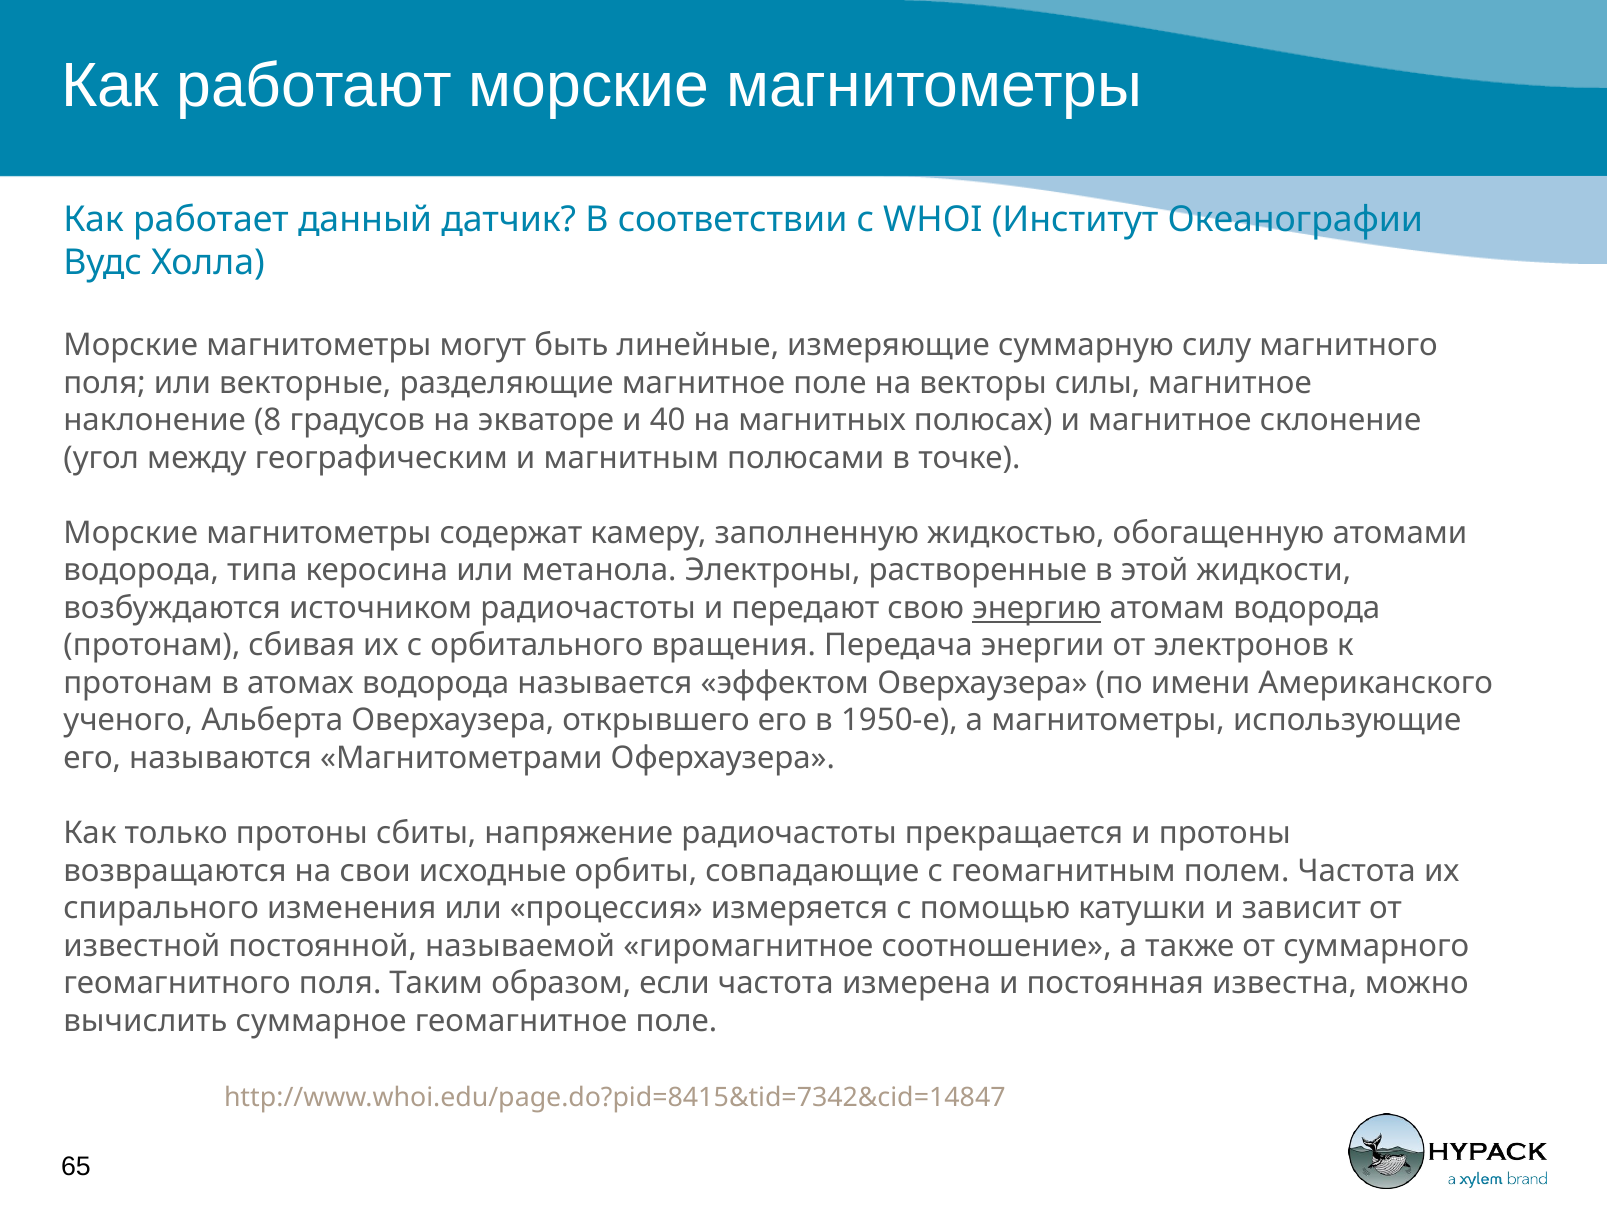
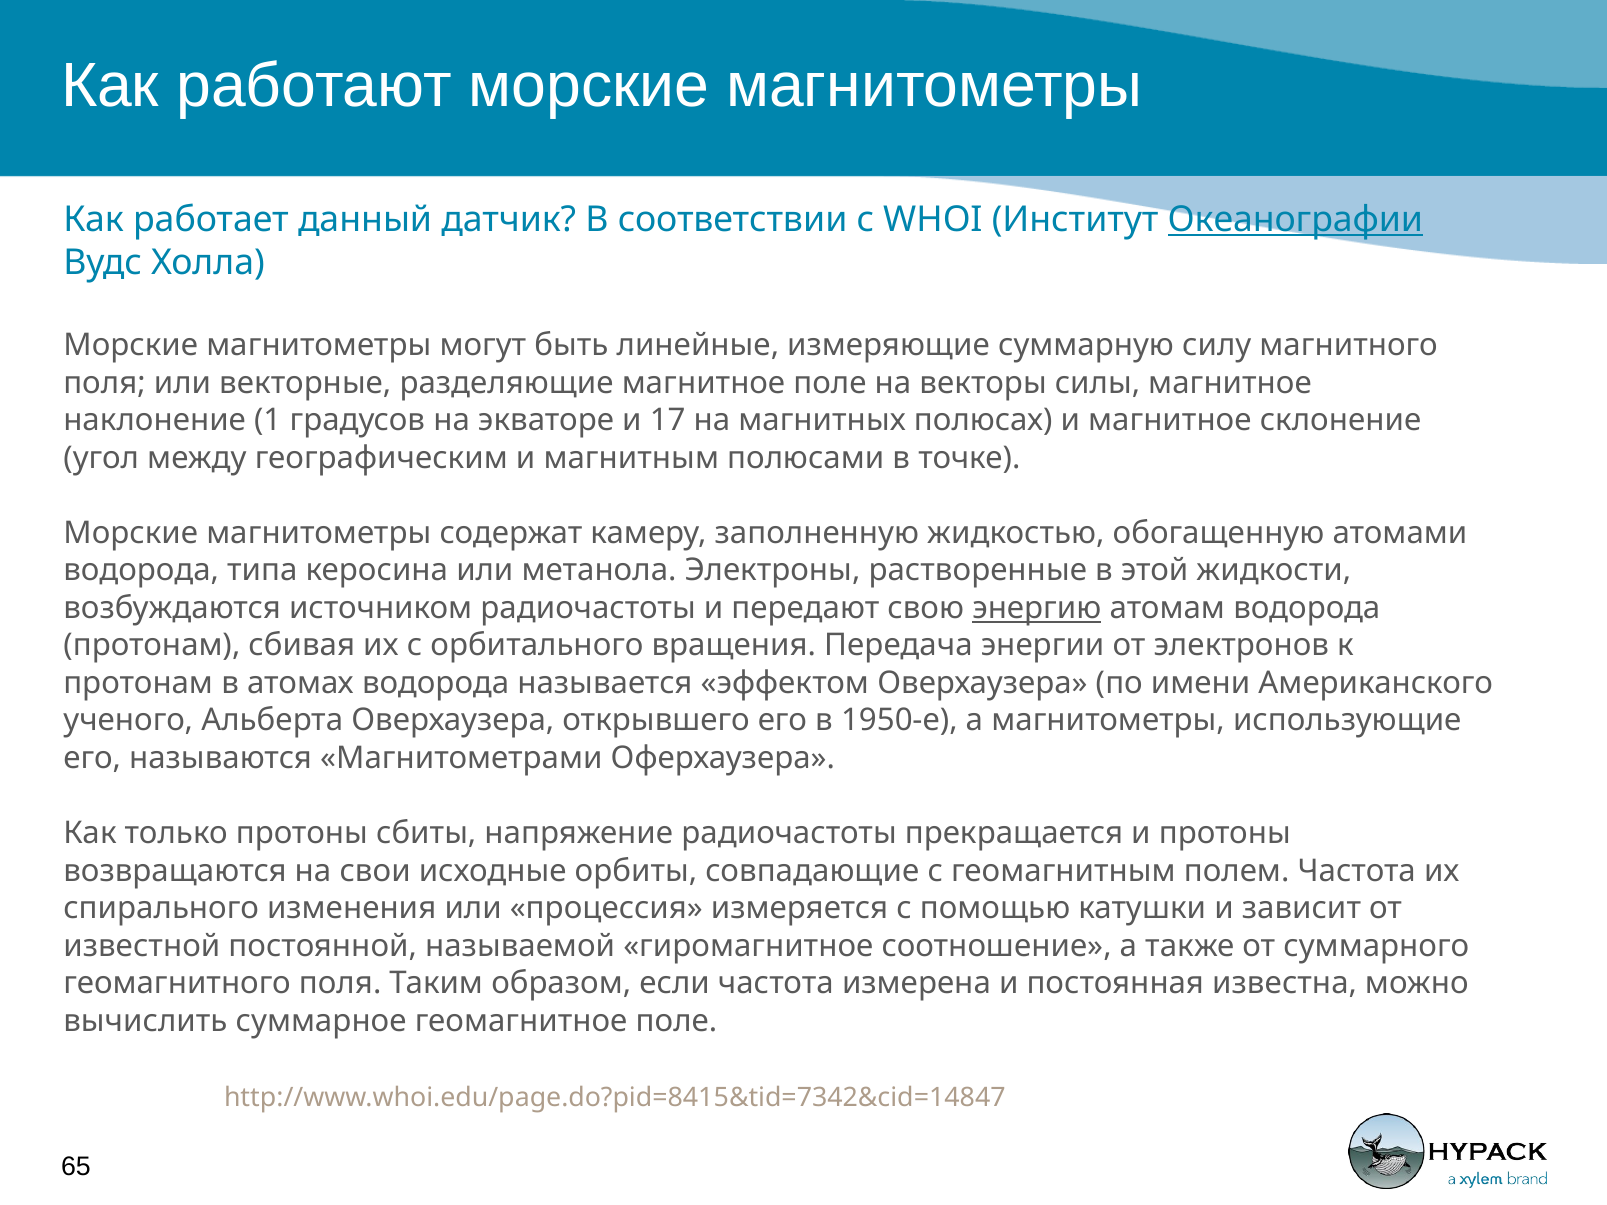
Океанографии underline: none -> present (1295, 220)
8: 8 -> 1 (268, 421)
40: 40 -> 17 (668, 421)
